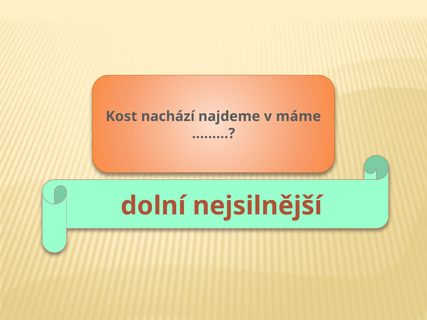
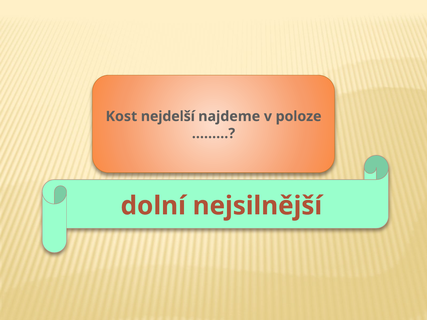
nachází: nachází -> nejdelší (168, 116)
máme: máme -> poloze (299, 116)
